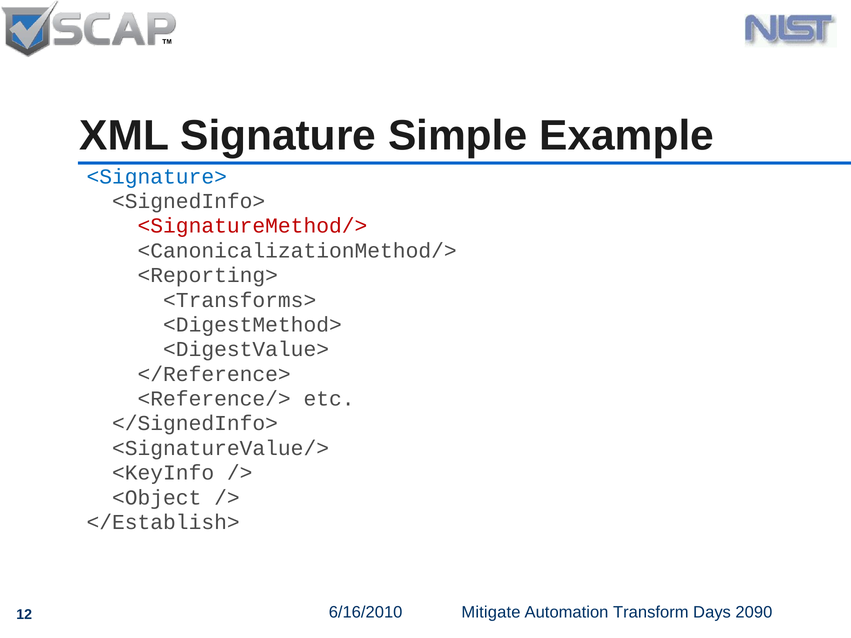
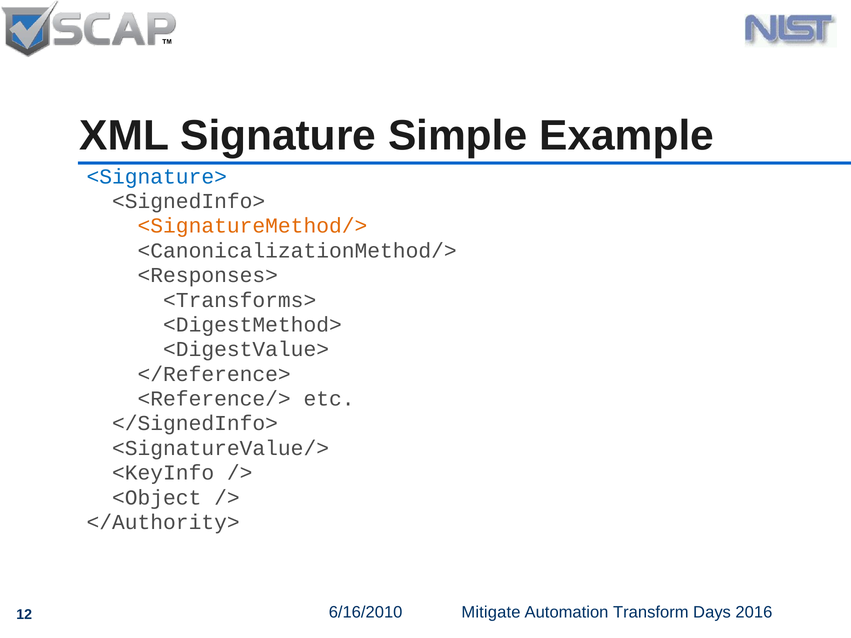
<SignatureMethod/> colour: red -> orange (252, 226)
<Reporting>: <Reporting> -> <Responses> (208, 275)
</Establish>: </Establish> -> </Authority> (163, 522)
2090: 2090 -> 2016 (754, 613)
